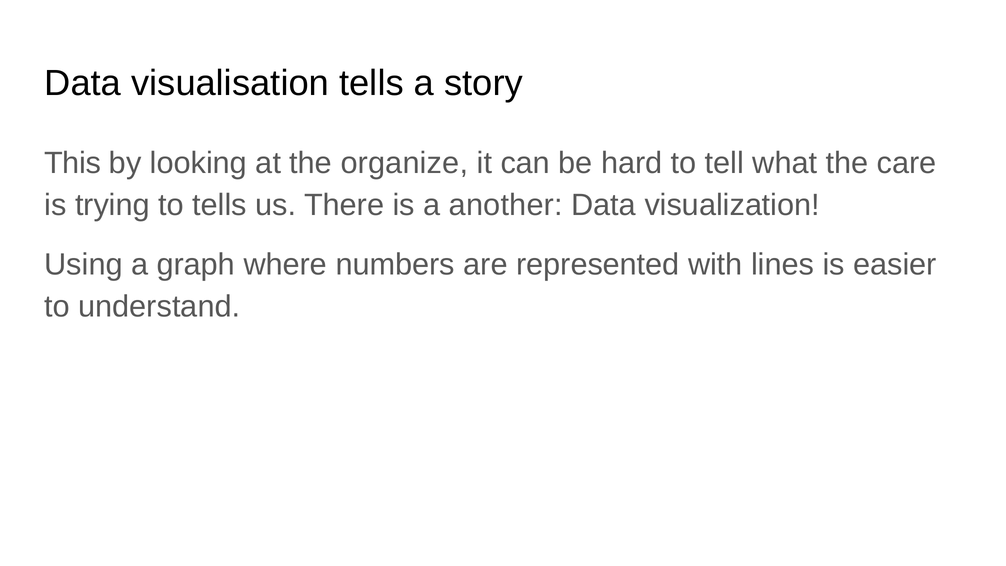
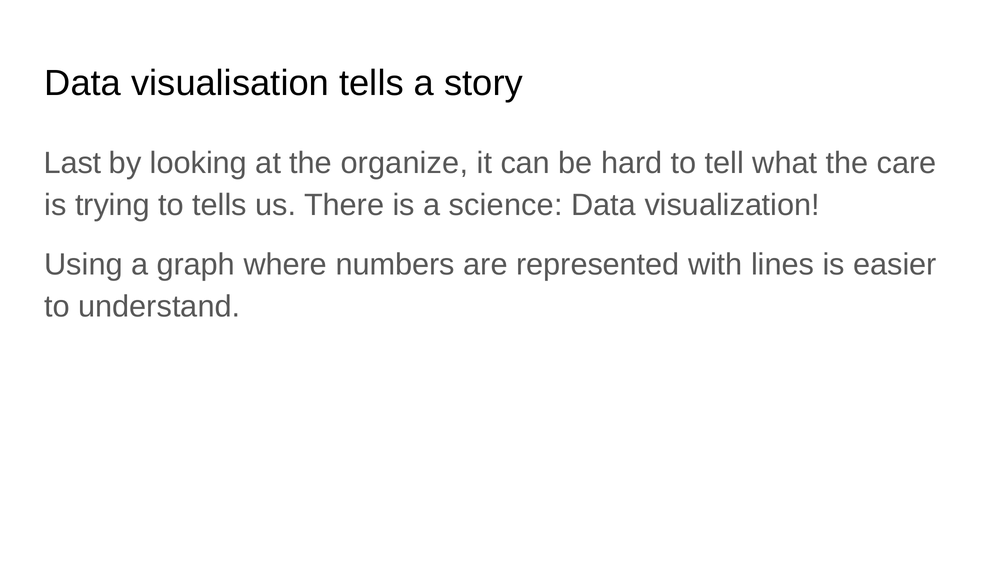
This: This -> Last (73, 163)
another: another -> science (506, 205)
